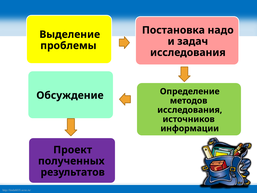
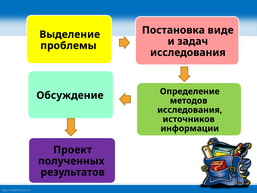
надо: надо -> виде (221, 30)
